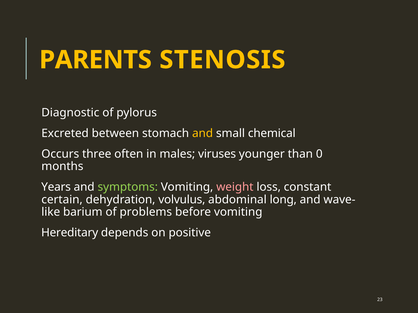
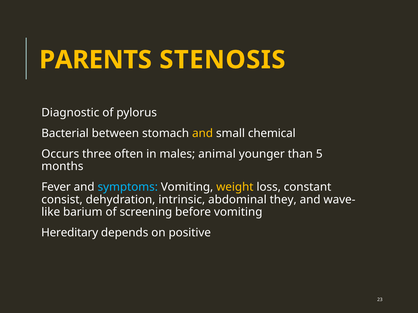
Excreted: Excreted -> Bacterial (65, 133)
viruses: viruses -> animal (217, 154)
0: 0 -> 5 (319, 154)
Years: Years -> Fever (56, 187)
symptoms colour: light green -> light blue (128, 187)
weight colour: pink -> yellow (235, 187)
certain: certain -> consist (62, 200)
volvulus: volvulus -> intrinsic (182, 200)
long: long -> they (283, 200)
problems: problems -> screening (146, 212)
